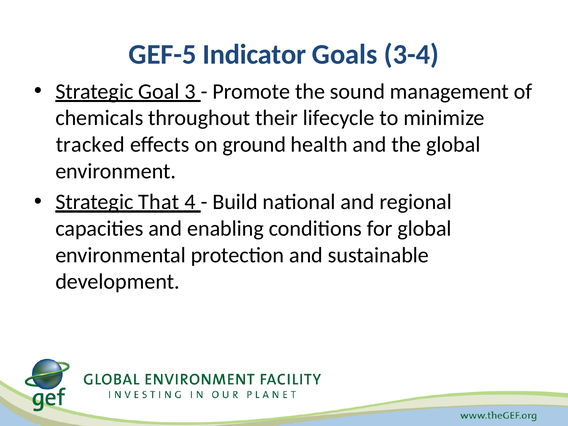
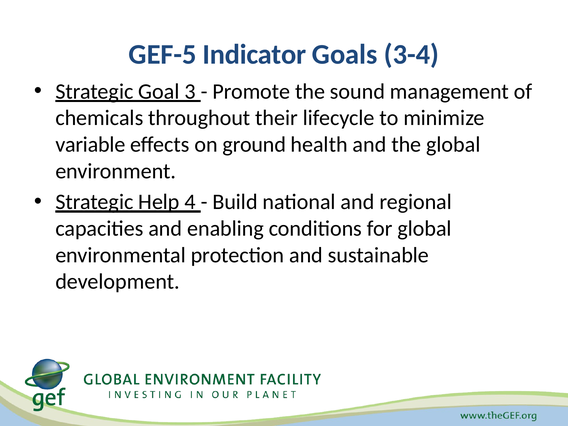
tracked: tracked -> variable (90, 145)
That: That -> Help (159, 202)
